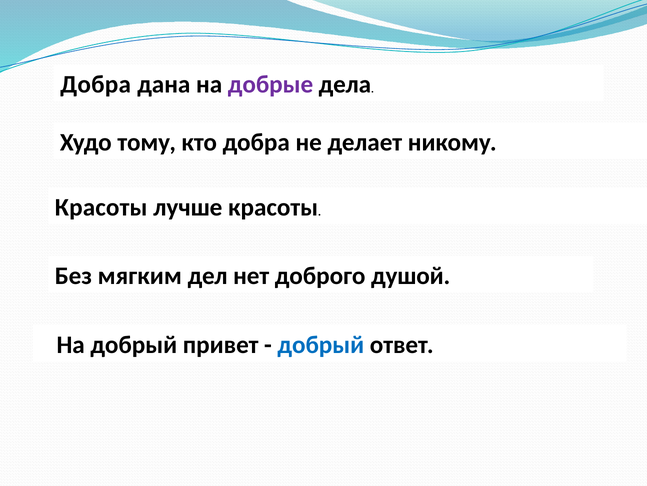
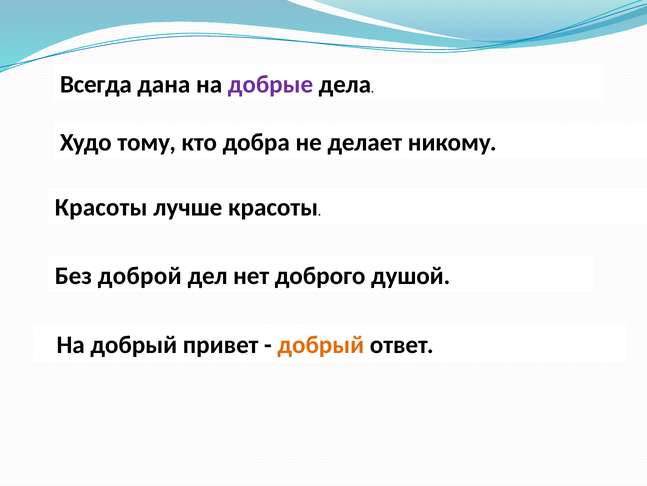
Добра: Добра -> Всегда (96, 85)
мягким: мягким -> доброй (140, 276)
добрый colour: blue -> orange (321, 344)
